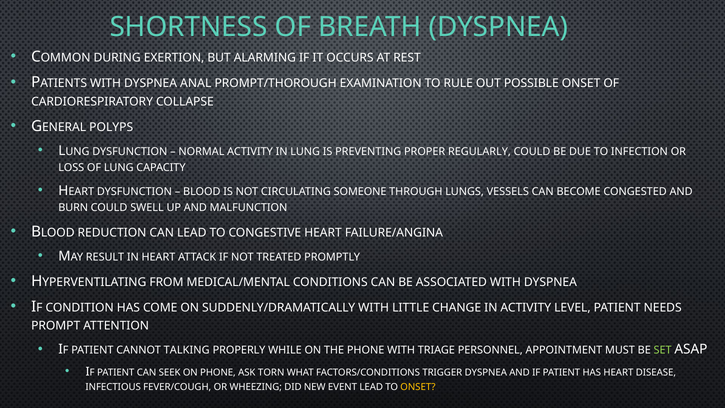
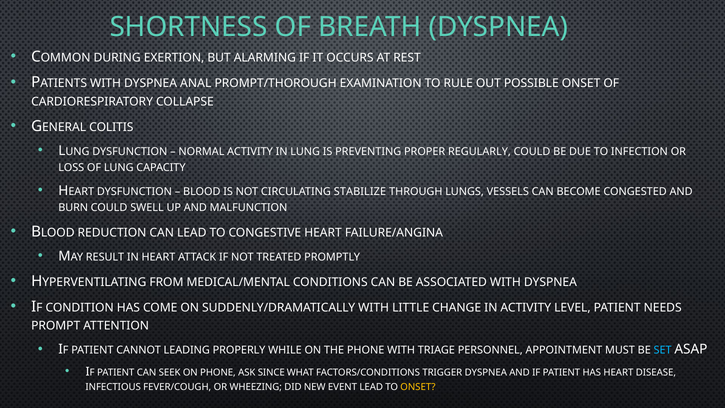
POLYPS: POLYPS -> COLITIS (111, 127)
SOMEONE: SOMEONE -> STABILIZE (360, 191)
TALKING: TALKING -> LEADING (187, 350)
SET colour: light green -> light blue (663, 350)
TORN: TORN -> SINCE (271, 372)
